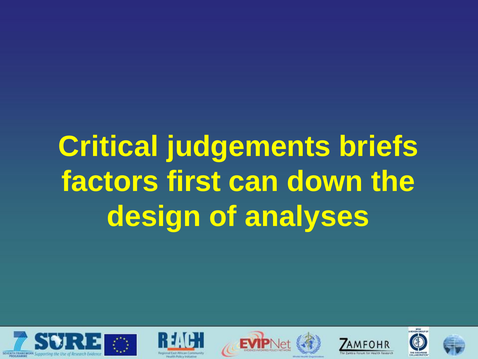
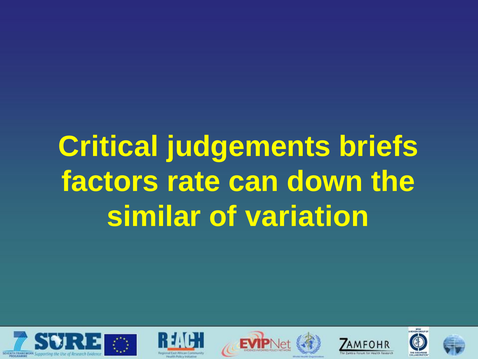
first: first -> rate (194, 181)
design: design -> similar (154, 216)
analyses: analyses -> variation (307, 216)
